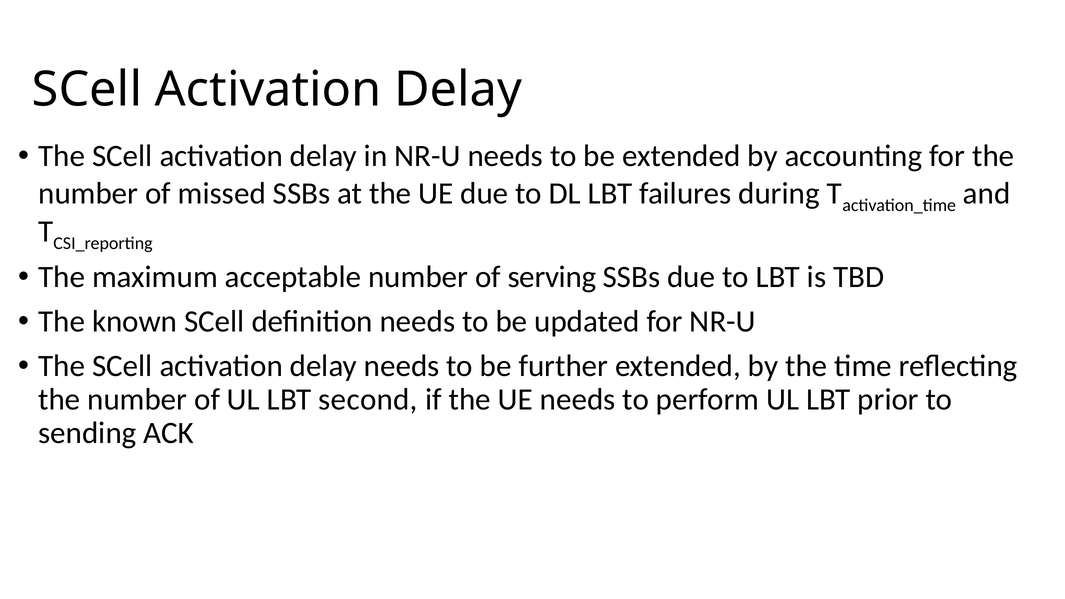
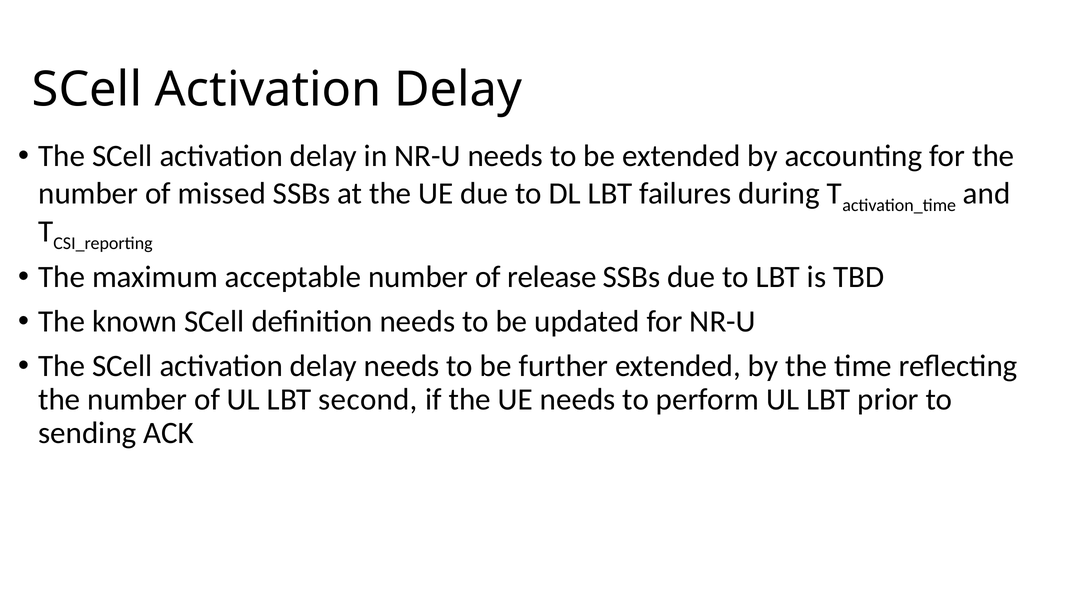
serving: serving -> release (552, 277)
